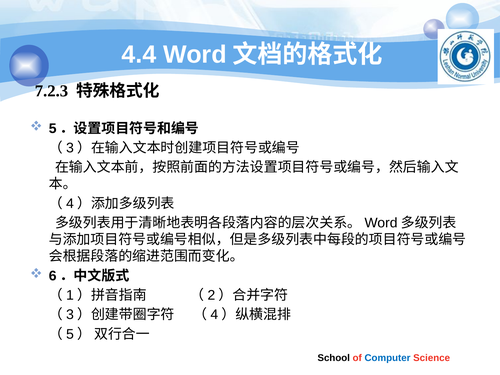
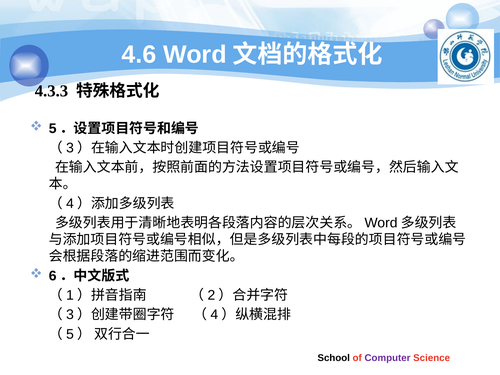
4.4: 4.4 -> 4.6 (139, 55)
7.2.3: 7.2.3 -> 4.3.3 (51, 91)
Computer colour: blue -> purple (388, 358)
